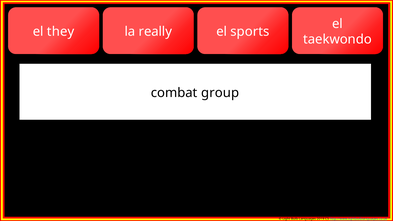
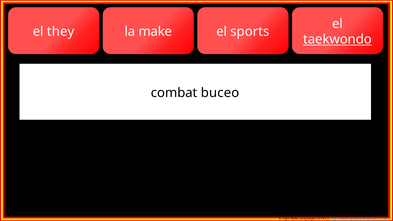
really: really -> make (155, 32)
taekwondo underline: none -> present (337, 39)
group: group -> buceo (220, 93)
